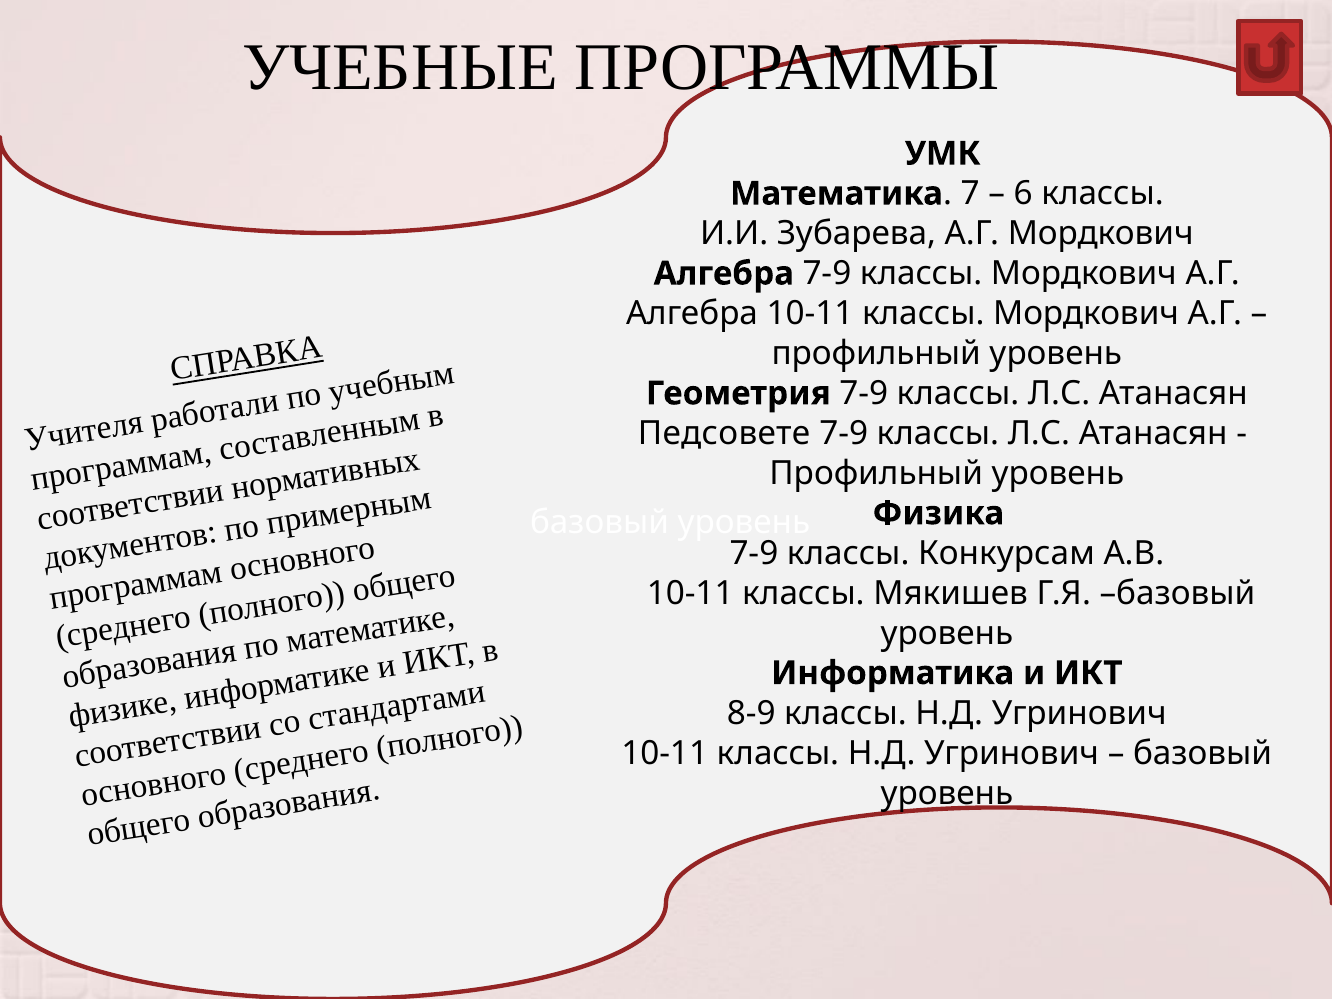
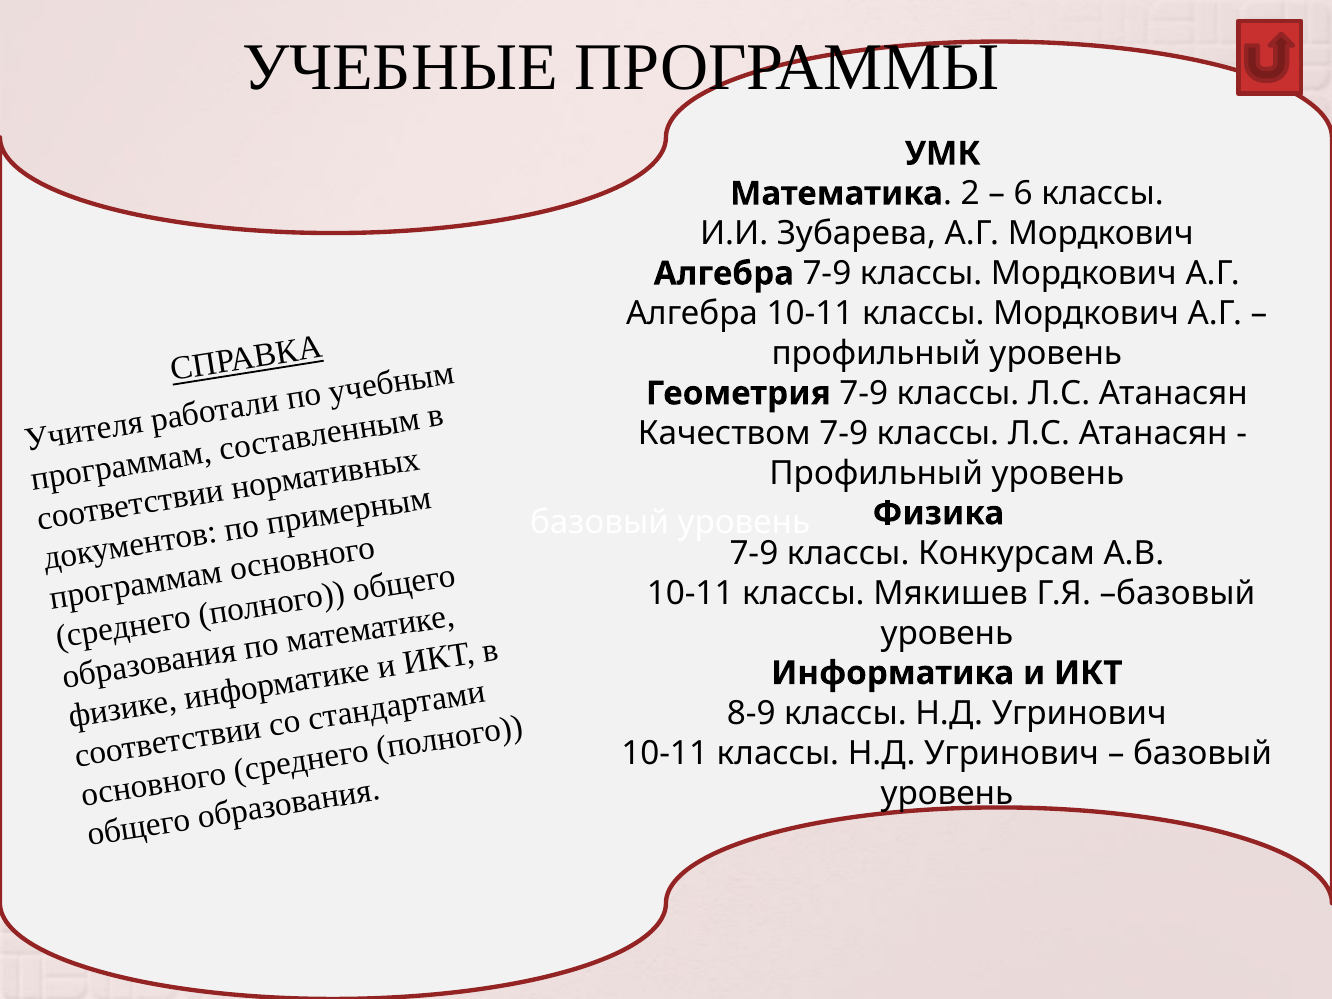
7: 7 -> 2 (970, 194)
Педсовете: Педсовете -> Качеством (724, 433)
